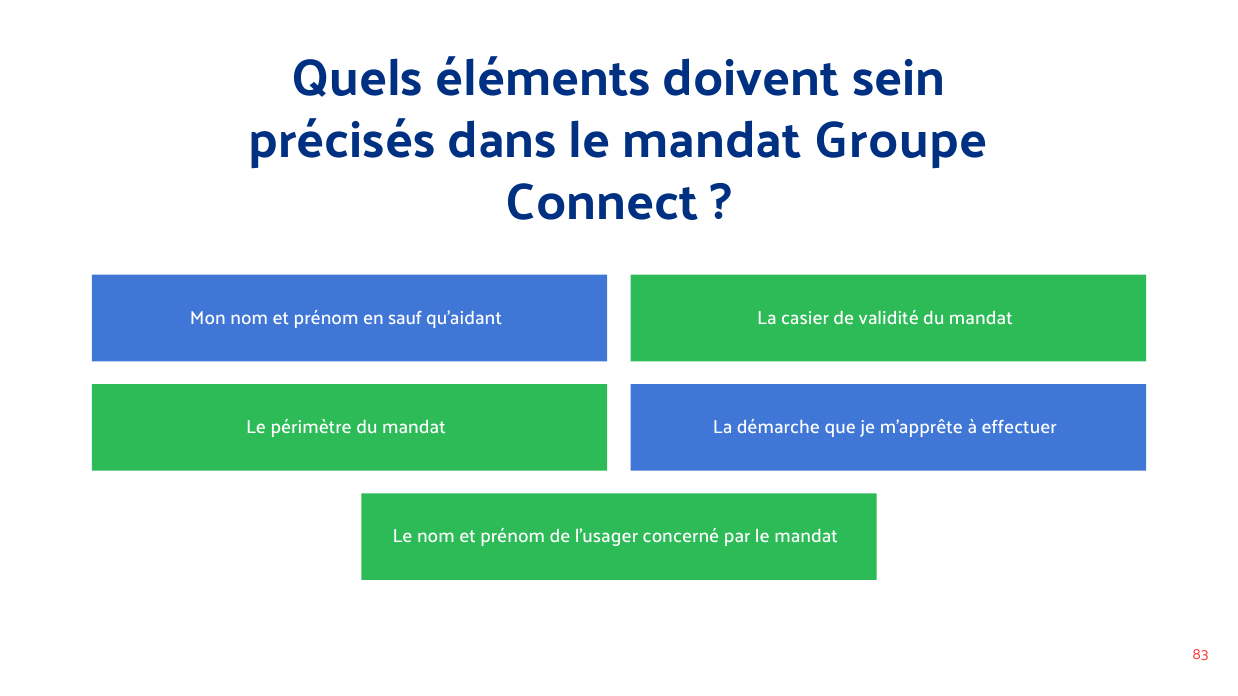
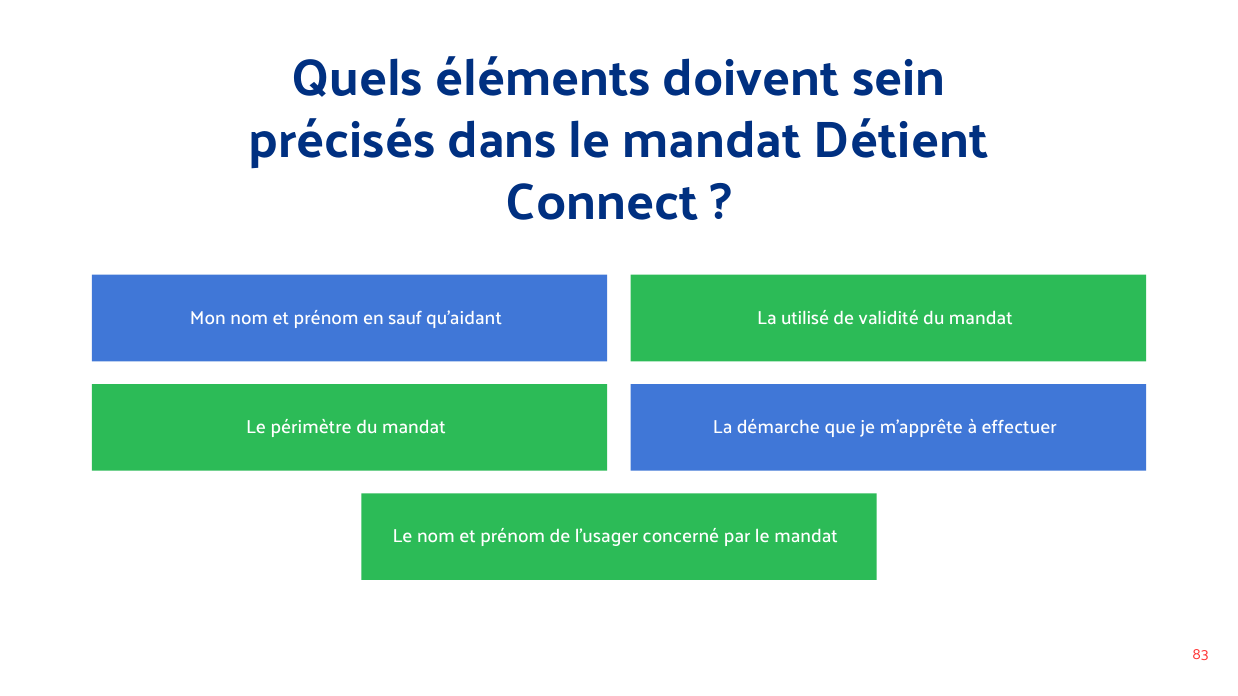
Groupe: Groupe -> Détient (901, 141)
casier: casier -> utilisé (805, 318)
